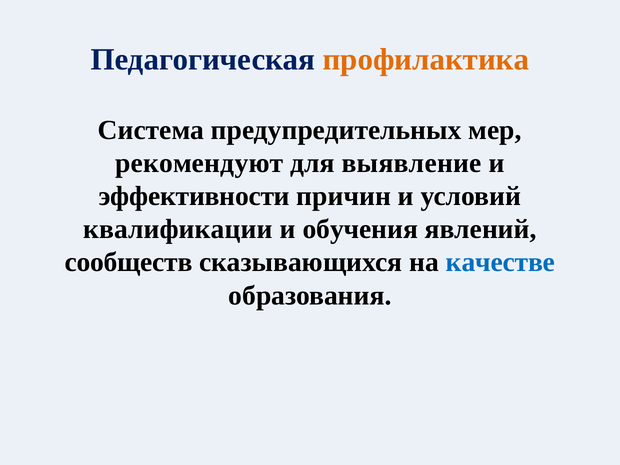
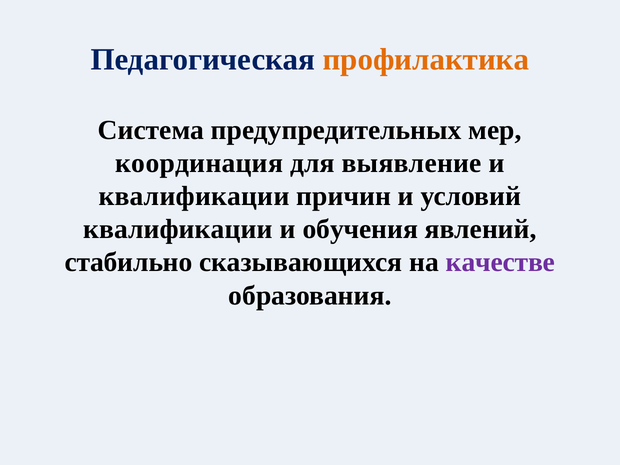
рекомендуют: рекомендуют -> координация (199, 163)
эффективности: эффективности -> квалификации (194, 196)
сообществ: сообществ -> стабильно (129, 262)
качестве colour: blue -> purple (500, 262)
